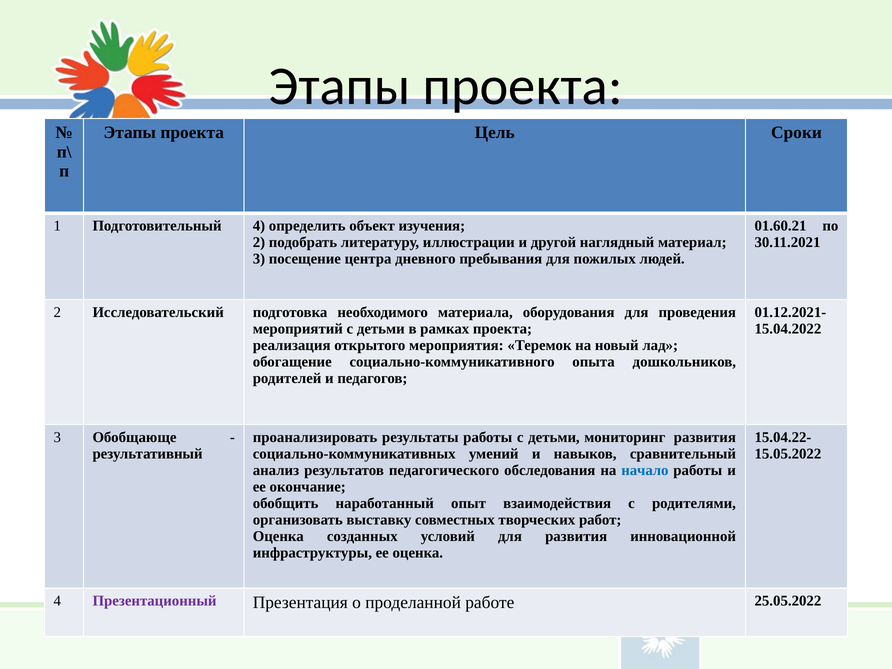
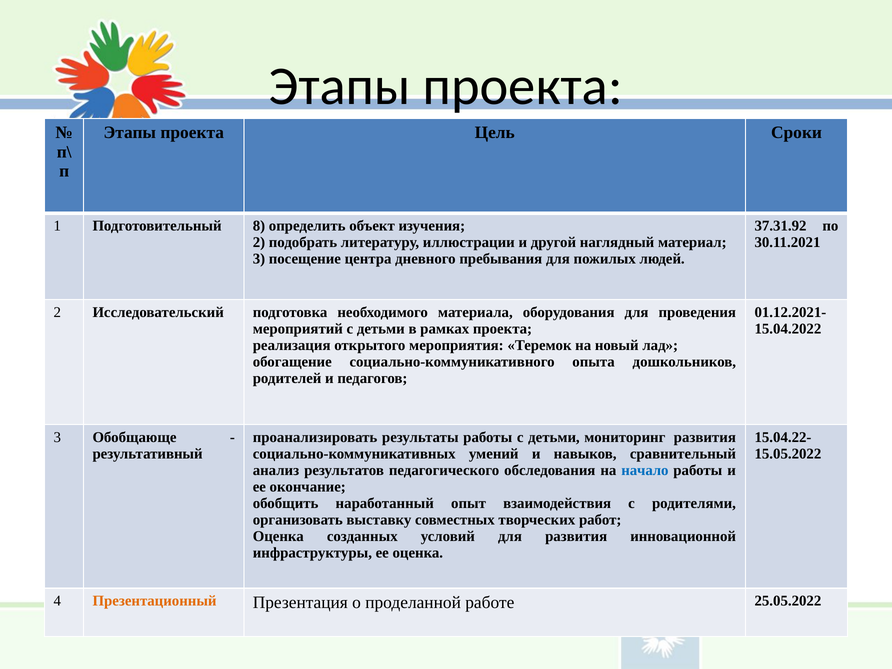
Подготовительный 4: 4 -> 8 (259, 226)
01.60.21: 01.60.21 -> 37.31.92 (781, 226)
Презентационный colour: purple -> orange (155, 601)
